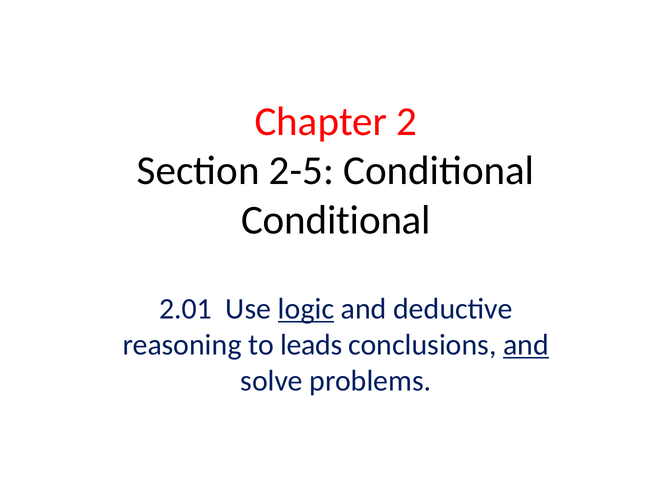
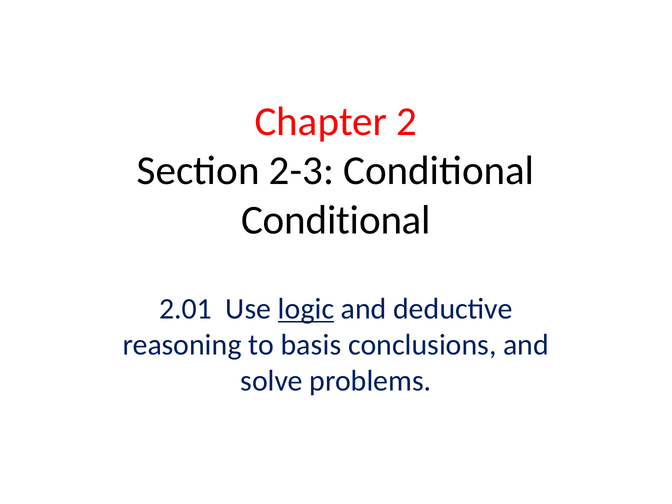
2-5: 2-5 -> 2-3 (301, 171)
leads: leads -> basis (311, 345)
and underline: present -> none (526, 345)
